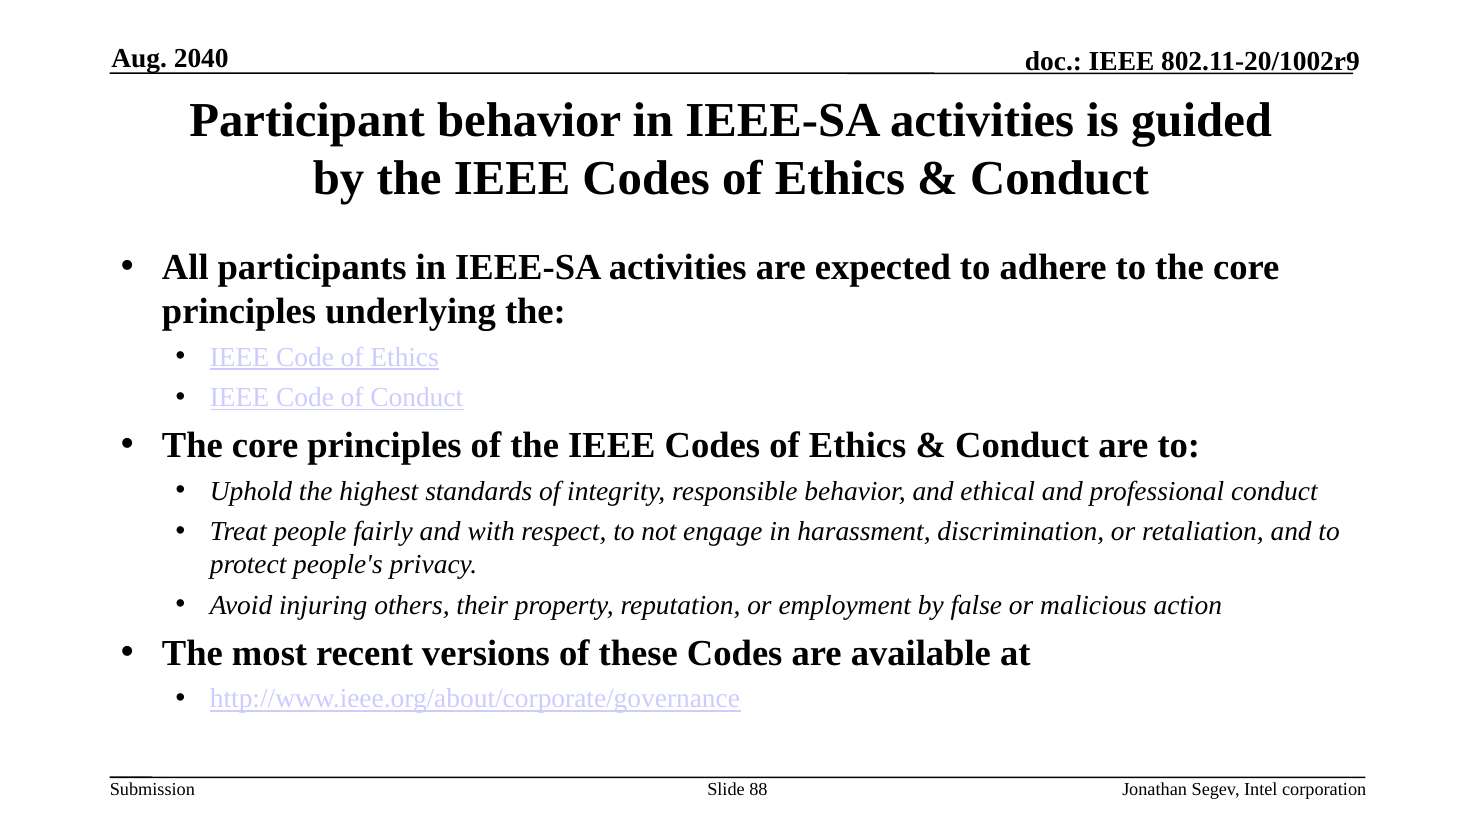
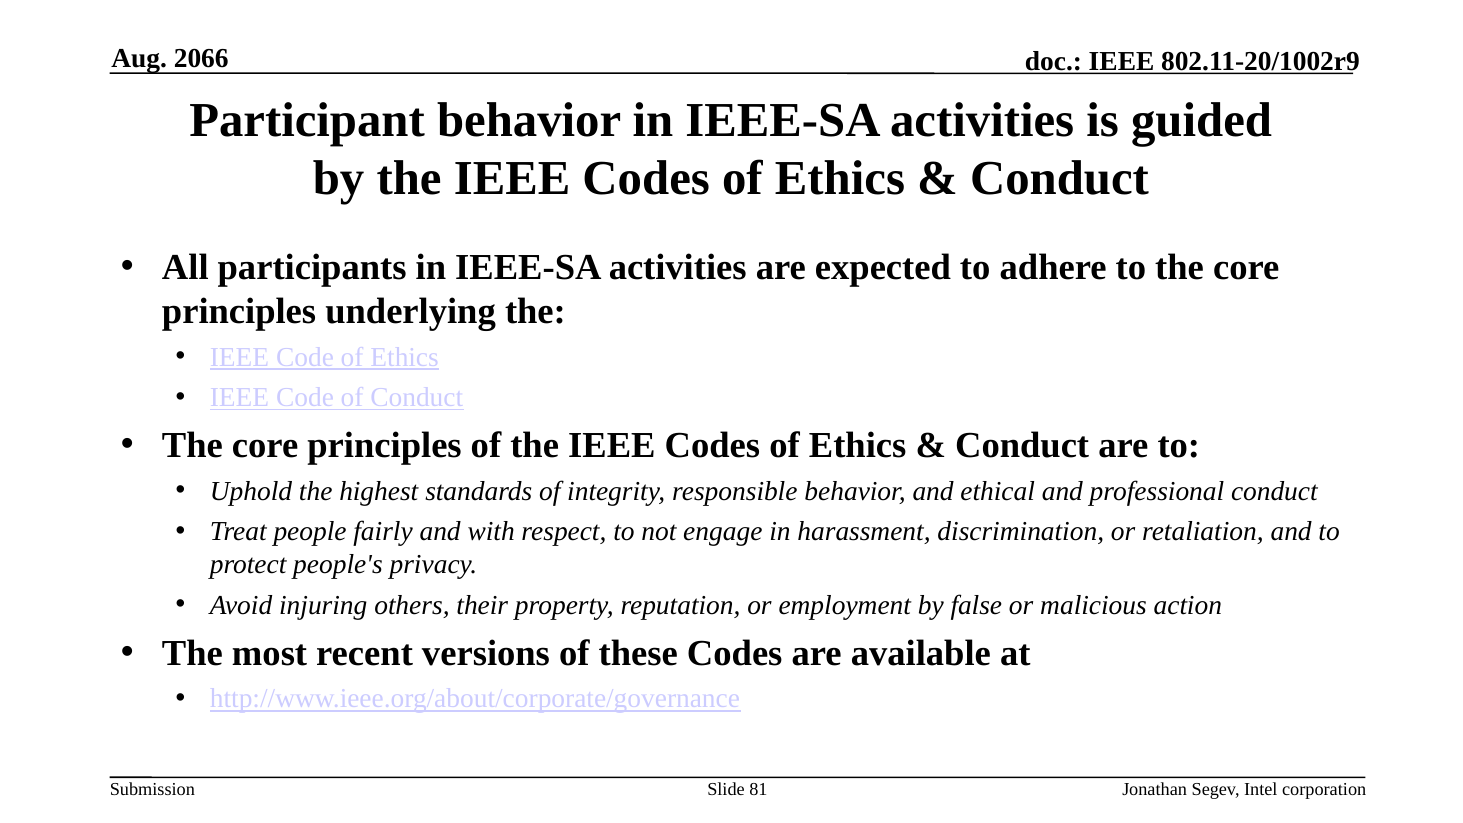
2040: 2040 -> 2066 (201, 58)
88: 88 -> 81 (758, 789)
